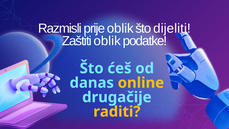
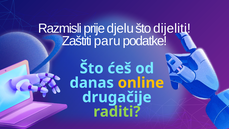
prije oblik: oblik -> djelu (120, 28)
Zaštiti oblik: oblik -> paru (107, 41)
raditi colour: yellow -> light green (117, 112)
